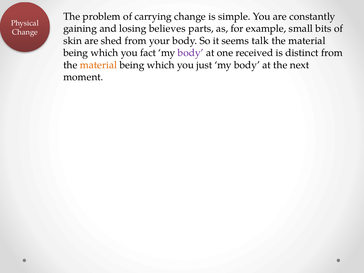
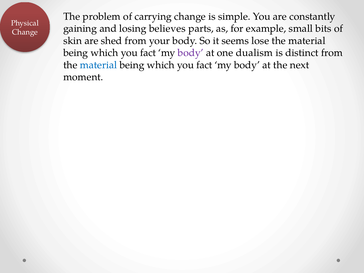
talk: talk -> lose (260, 41)
received: received -> dualism (254, 53)
material colour: orange -> blue (98, 65)
just: just -> fact (204, 65)
